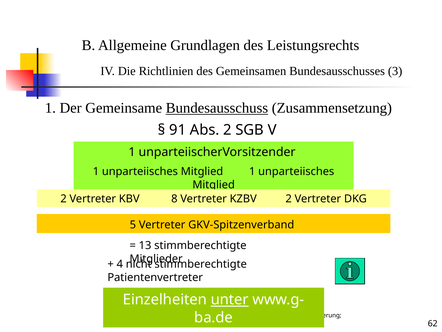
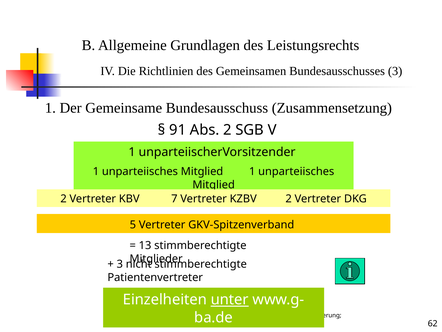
Bundesausschuss underline: present -> none (217, 108)
8: 8 -> 7 (174, 199)
4: 4 -> 3 (120, 264)
